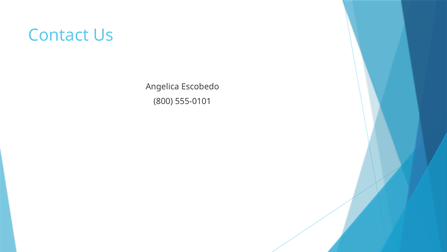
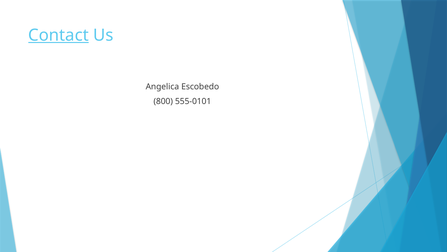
Contact underline: none -> present (58, 35)
